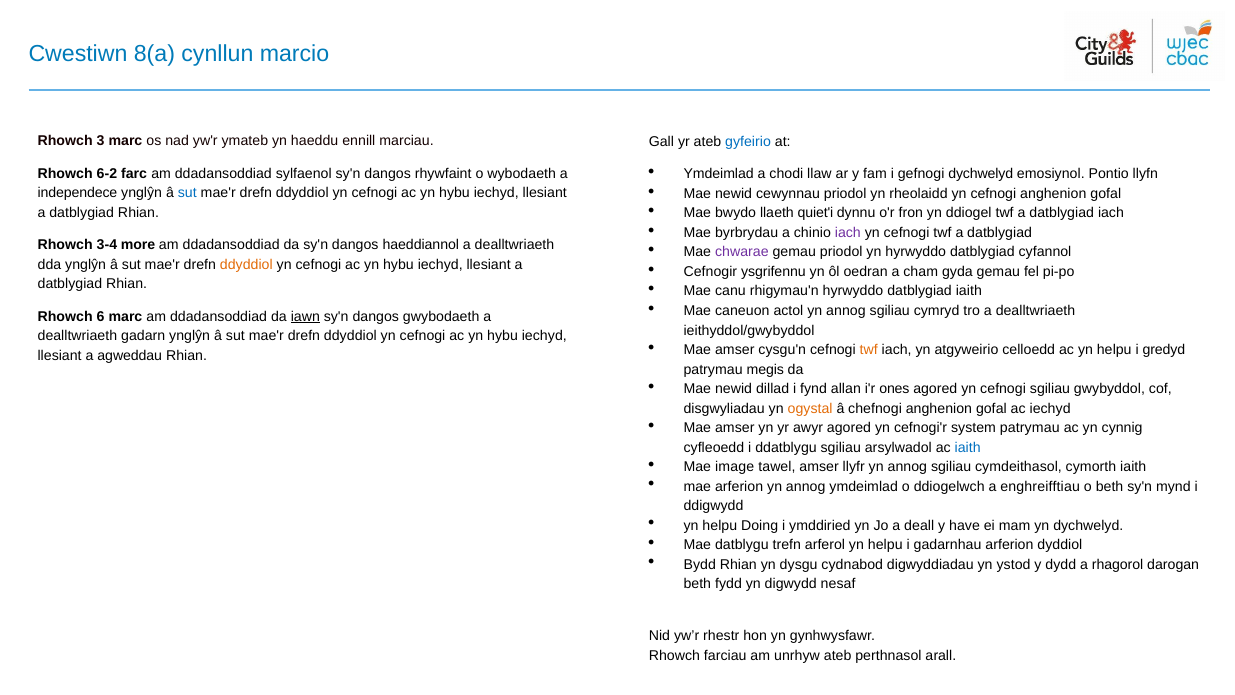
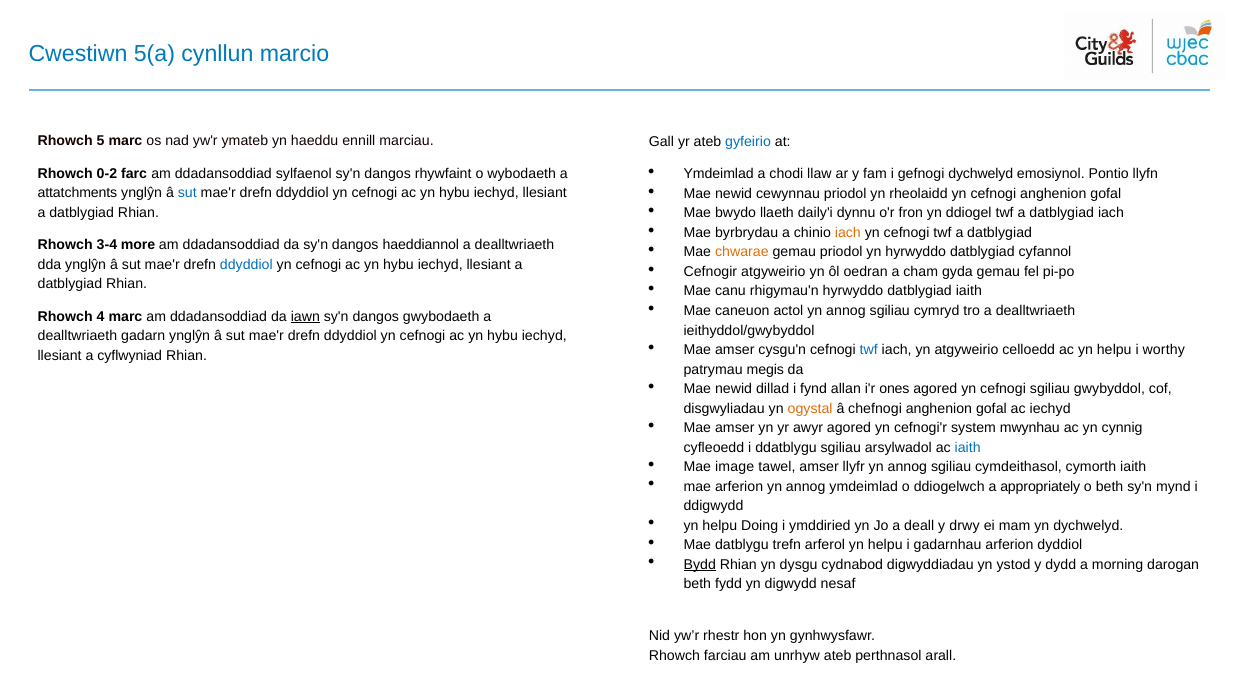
8(a: 8(a -> 5(a (154, 54)
3: 3 -> 5 (101, 141)
6-2: 6-2 -> 0-2 (107, 173)
independece: independece -> attatchments (77, 193)
quiet'i: quiet'i -> daily'i (815, 213)
iach colour: purple -> orange (848, 233)
chwarae colour: purple -> orange (742, 252)
ddyddiol colour: orange -> blue (246, 264)
Cefnogir ysgrifennu: ysgrifennu -> atgyweirio (773, 272)
6: 6 -> 4 (101, 316)
twf colour: orange -> blue (869, 350)
gredyd: gredyd -> worthy (1164, 350)
agweddau: agweddau -> cyflwyniad (130, 355)
system patrymau: patrymau -> mwynhau (1030, 428)
enghreifftiau: enghreifftiau -> appropriately (1040, 486)
have: have -> drwy (964, 525)
Bydd underline: none -> present (700, 564)
rhagorol: rhagorol -> morning (1118, 564)
